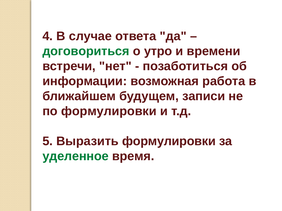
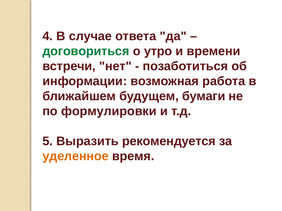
записи: записи -> бумаги (204, 96)
Выразить формулировки: формулировки -> рекомендуется (169, 142)
уделенное colour: green -> orange (76, 157)
